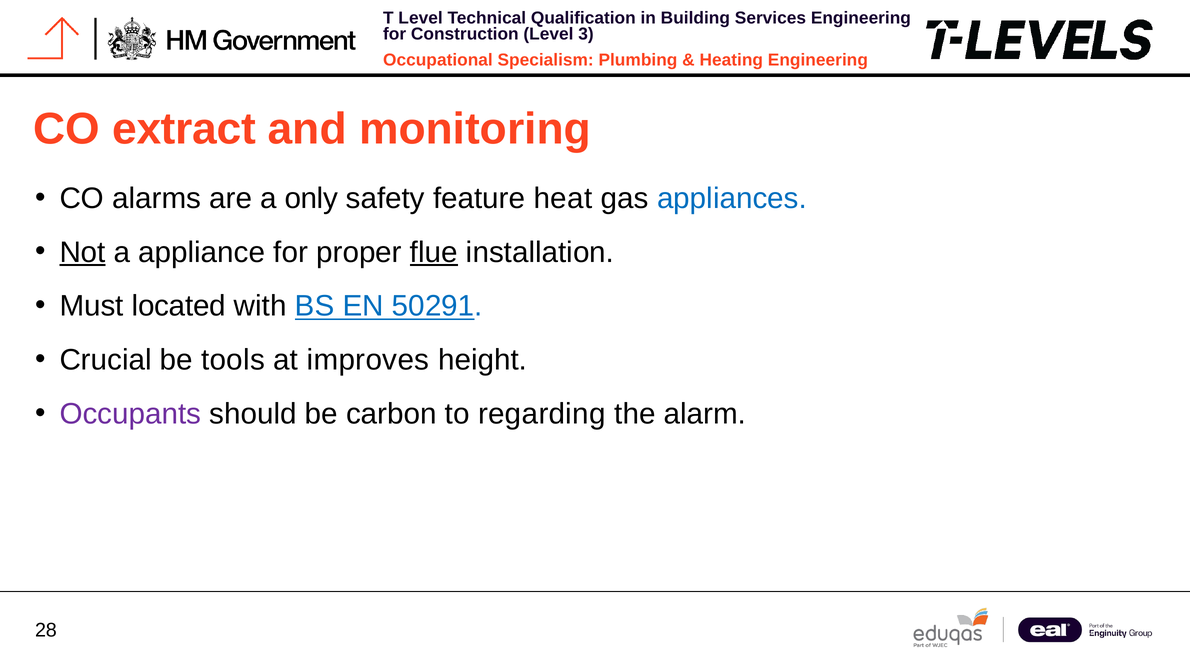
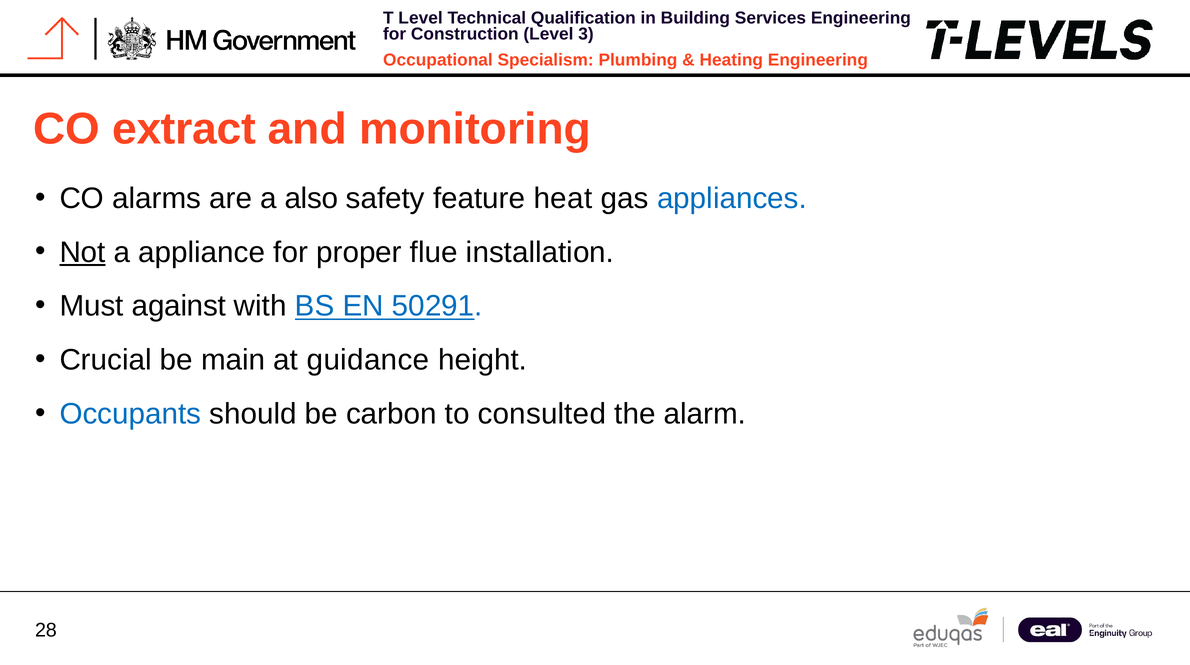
only: only -> also (311, 198)
flue underline: present -> none (434, 252)
located: located -> against (179, 306)
tools: tools -> main (233, 360)
improves: improves -> guidance (368, 360)
Occupants colour: purple -> blue (130, 414)
regarding: regarding -> consulted (542, 414)
